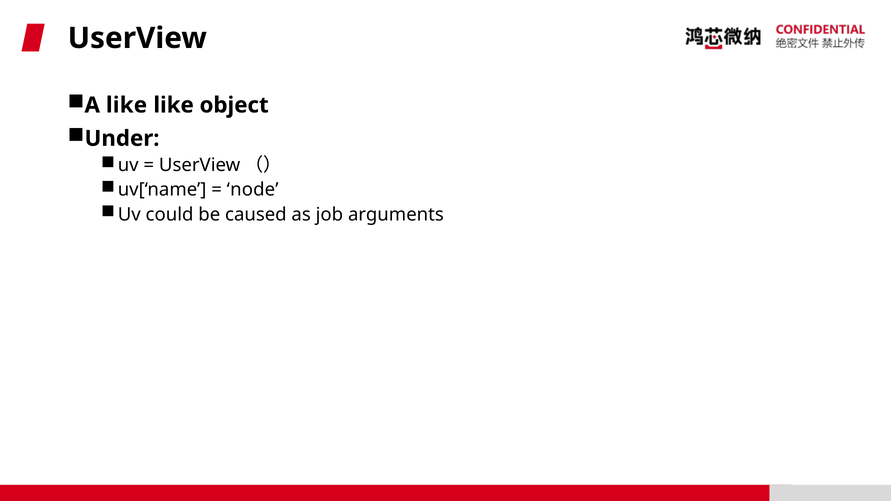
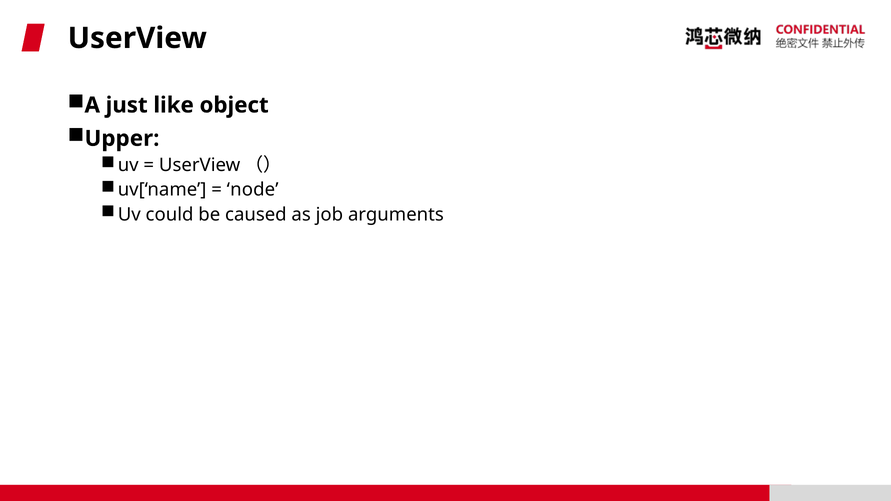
A like: like -> just (127, 105)
Under: Under -> Upper (122, 139)
